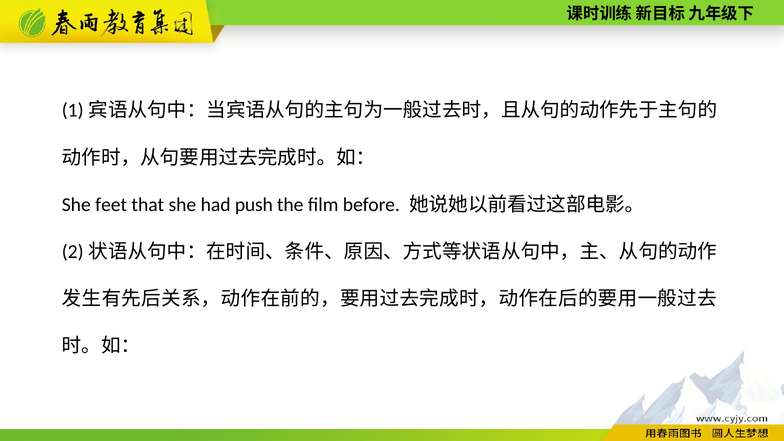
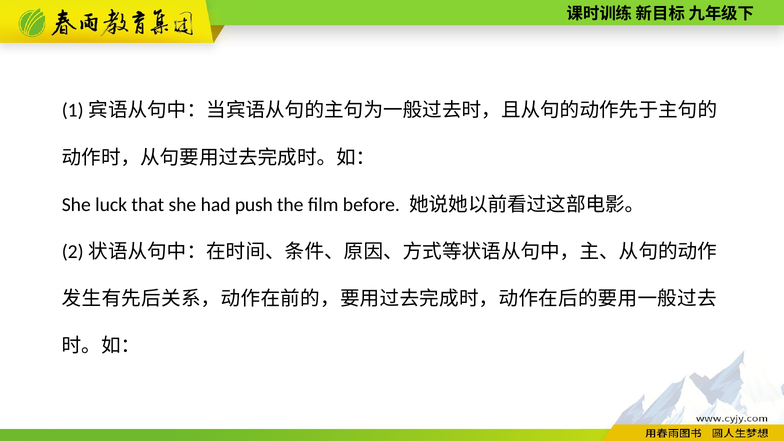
feet: feet -> luck (111, 205)
